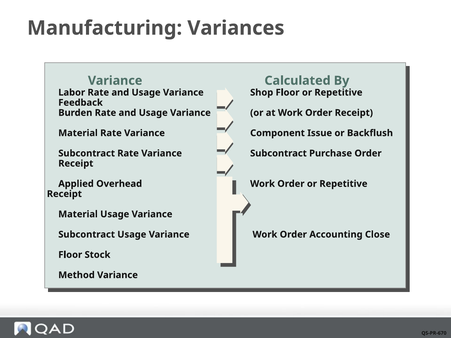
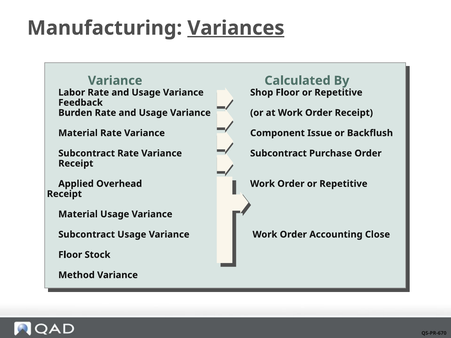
Variances underline: none -> present (236, 28)
